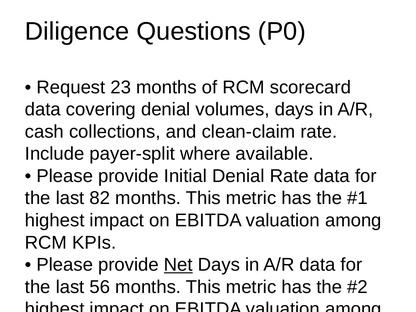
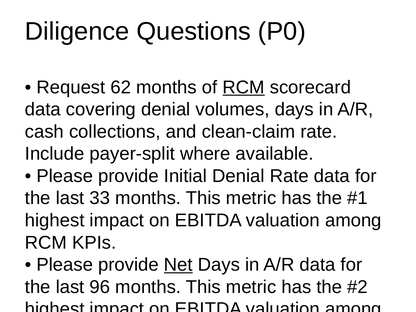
23: 23 -> 62 (121, 87)
RCM underline: none -> present (244, 87)
82: 82 -> 33 (100, 198)
56: 56 -> 96 (100, 287)
